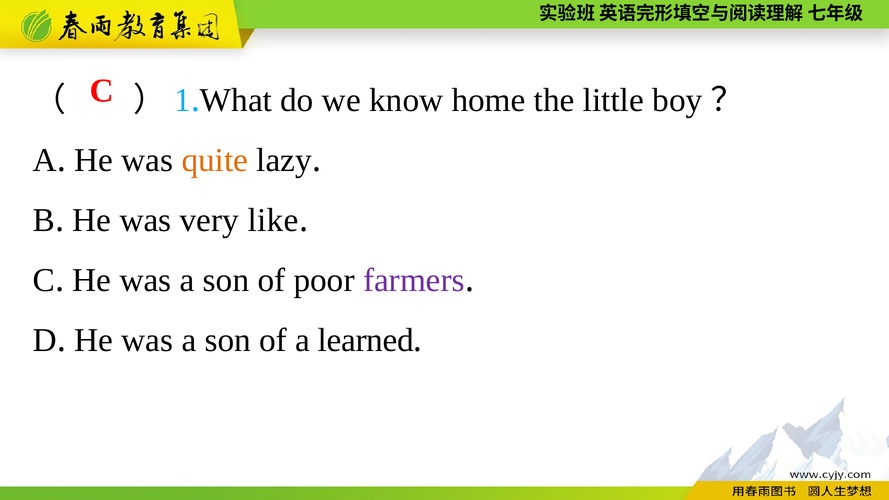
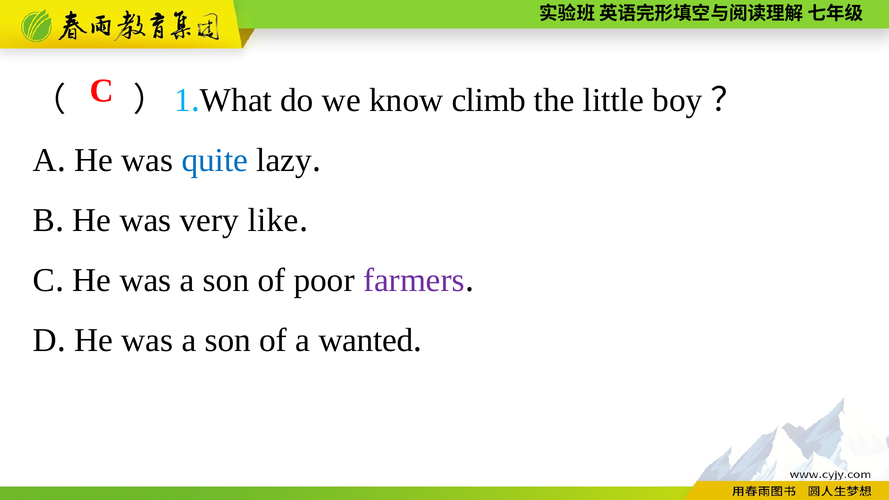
home: home -> climb (489, 100)
quite colour: orange -> blue (215, 160)
learned: learned -> wanted (366, 340)
